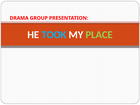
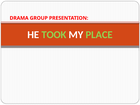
TOOK colour: light blue -> light green (54, 35)
